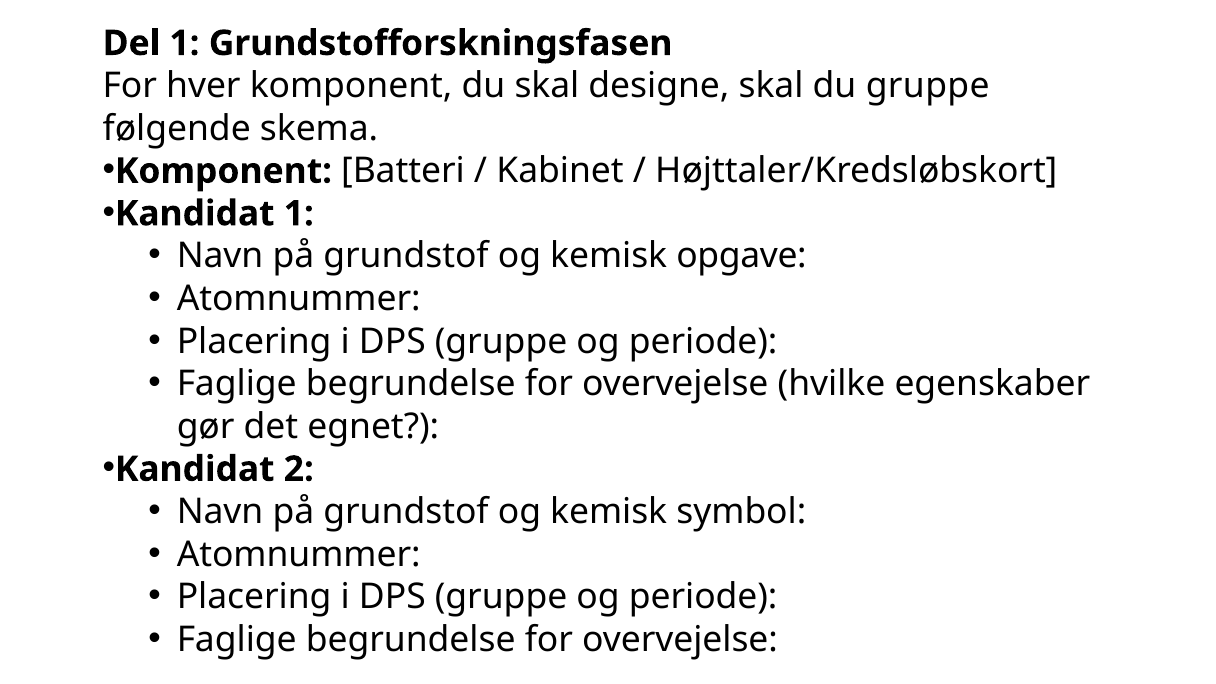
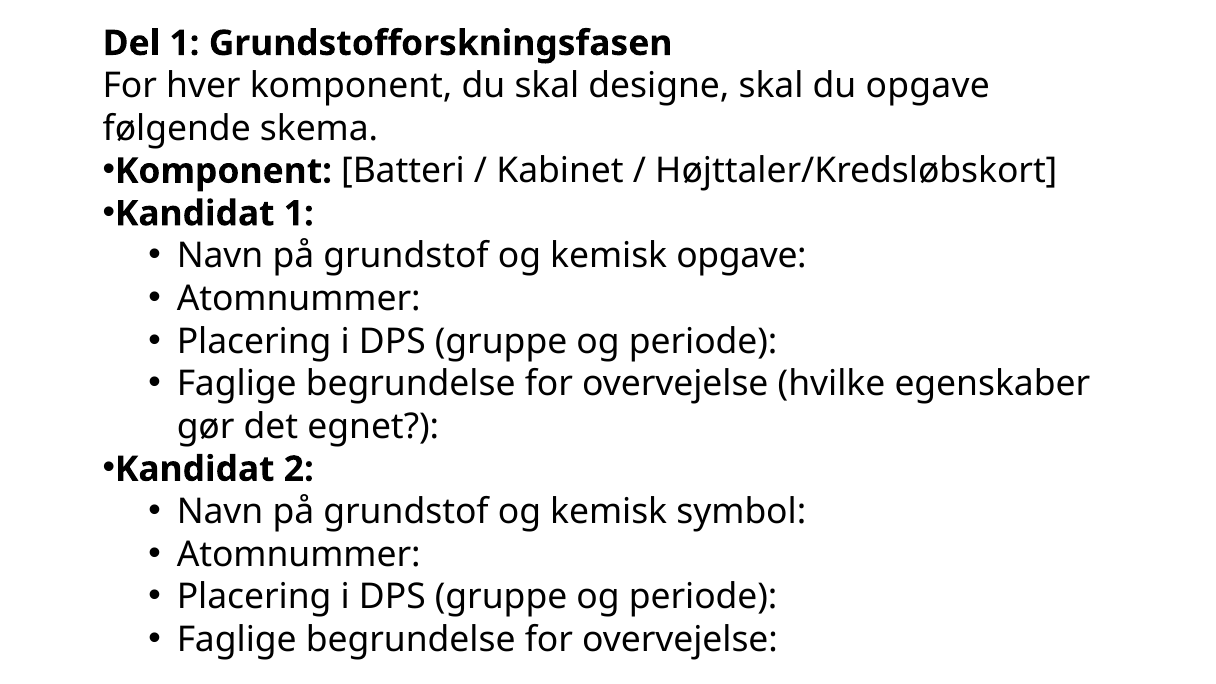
du gruppe: gruppe -> opgave (928, 86)
